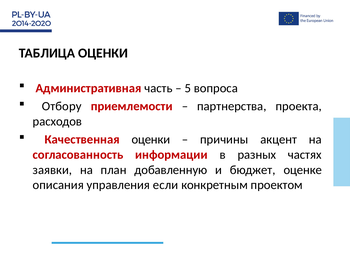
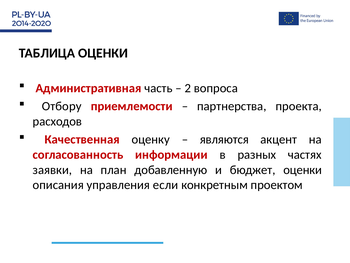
5: 5 -> 2 (188, 88)
Качественная оценки: оценки -> оценку (151, 139)
причины: причины -> являются (224, 139)
бюджет оценке: оценке -> оценки (303, 170)
